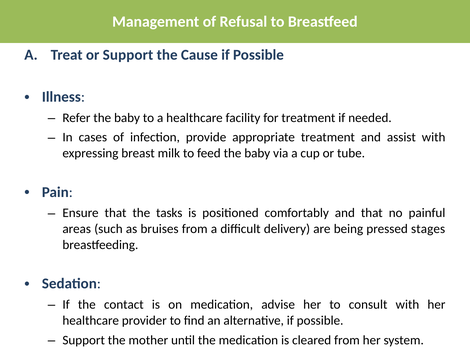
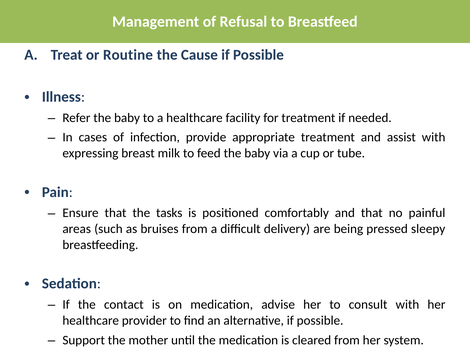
or Support: Support -> Routine (128, 55)
stages: stages -> sleepy (428, 229)
